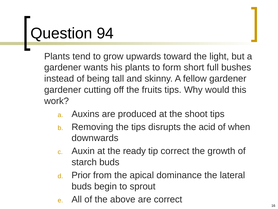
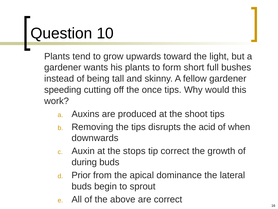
94: 94 -> 10 (105, 33)
gardener: gardener -> speeding (63, 90)
fruits: fruits -> once (152, 90)
ready: ready -> stops (134, 151)
starch: starch -> during (84, 162)
